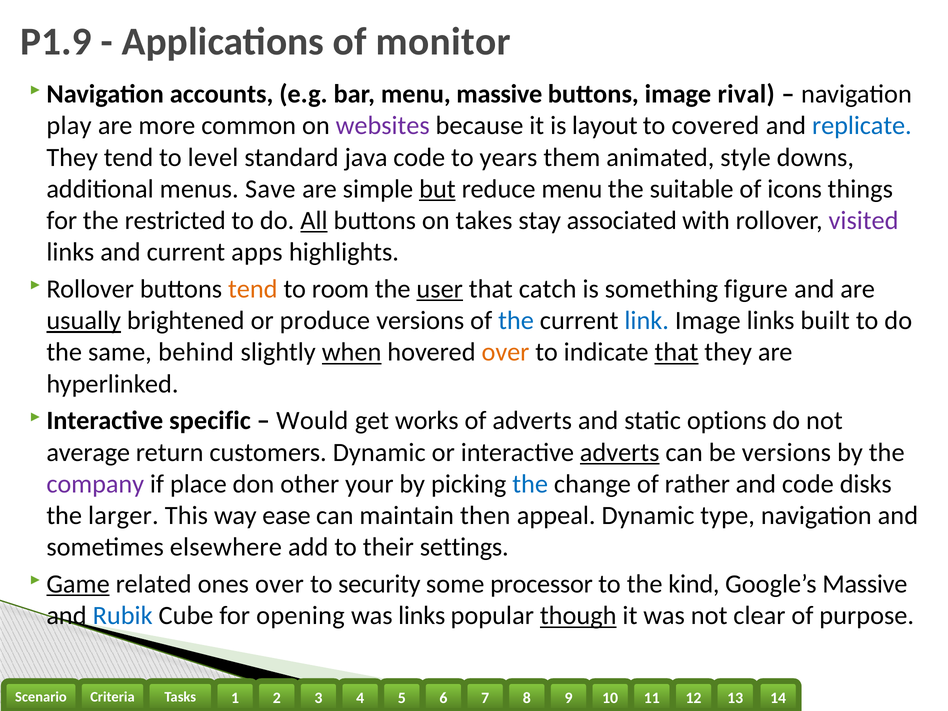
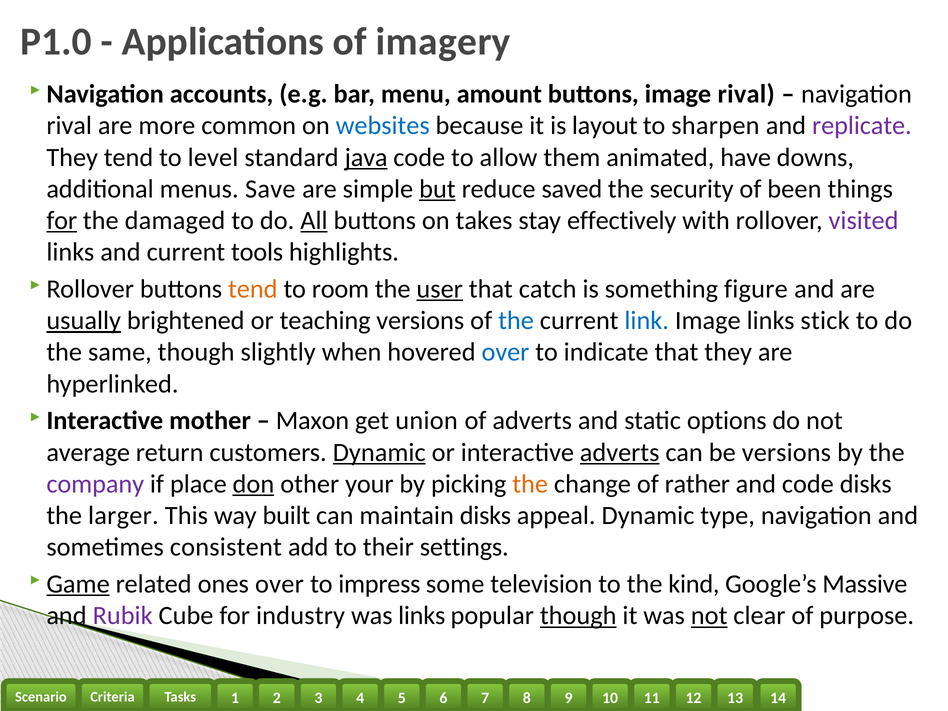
P1.9: P1.9 -> P1.0 (56, 42)
monitor: monitor -> imagery (443, 42)
menu massive: massive -> amount (499, 94)
play: play -> rival (69, 126)
websites colour: purple -> blue (383, 126)
covered: covered -> sharpen (715, 126)
replicate colour: blue -> purple (862, 126)
java underline: none -> present (366, 157)
years: years -> allow (508, 157)
style: style -> have (746, 157)
reduce menu: menu -> saved (572, 189)
suitable: suitable -> security (692, 189)
icons: icons -> been (794, 189)
for underline: none -> present (62, 221)
restricted: restricted -> damaged (175, 221)
associated: associated -> effectively (622, 221)
apps: apps -> tools (257, 252)
produce: produce -> teaching (325, 321)
built: built -> stick (825, 321)
same behind: behind -> though (196, 352)
when underline: present -> none (352, 352)
over colour: orange -> blue (505, 352)
that underline: present -> none (676, 352)
specific: specific -> mother (210, 421)
Would: Would -> Maxon (312, 421)
works: works -> union (427, 421)
Dynamic underline: none -> present (379, 452)
don underline: none -> present (253, 484)
the colour: blue -> orange (530, 484)
ease: ease -> built (286, 516)
maintain then: then -> disks (485, 516)
elsewhere: elsewhere -> consistent (226, 547)
security: security -> impress (379, 584)
processor: processor -> television (541, 584)
Rubik colour: blue -> purple (123, 616)
opening: opening -> industry (301, 616)
not underline: none -> present (709, 616)
